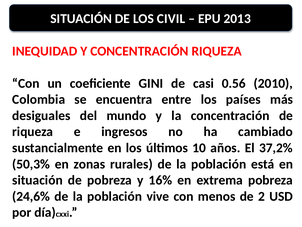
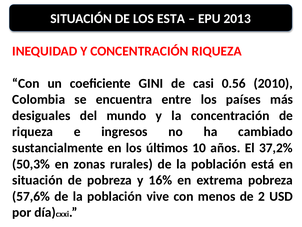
CIVIL: CIVIL -> ESTA (171, 19)
24,6%: 24,6% -> 57,6% (31, 196)
